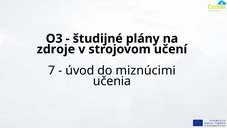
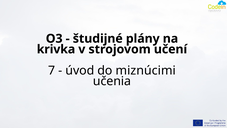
zdroje: zdroje -> krivka (56, 49)
